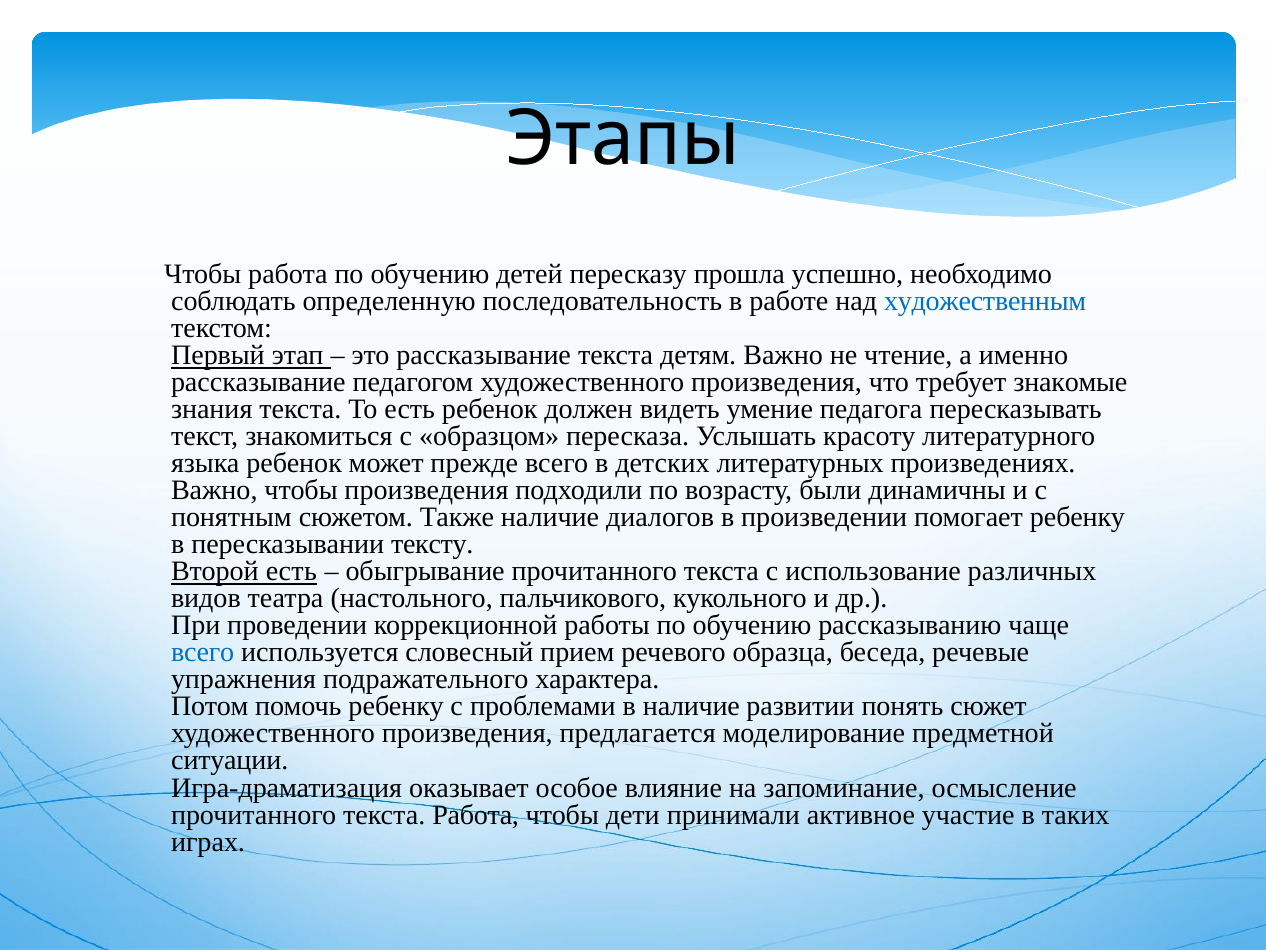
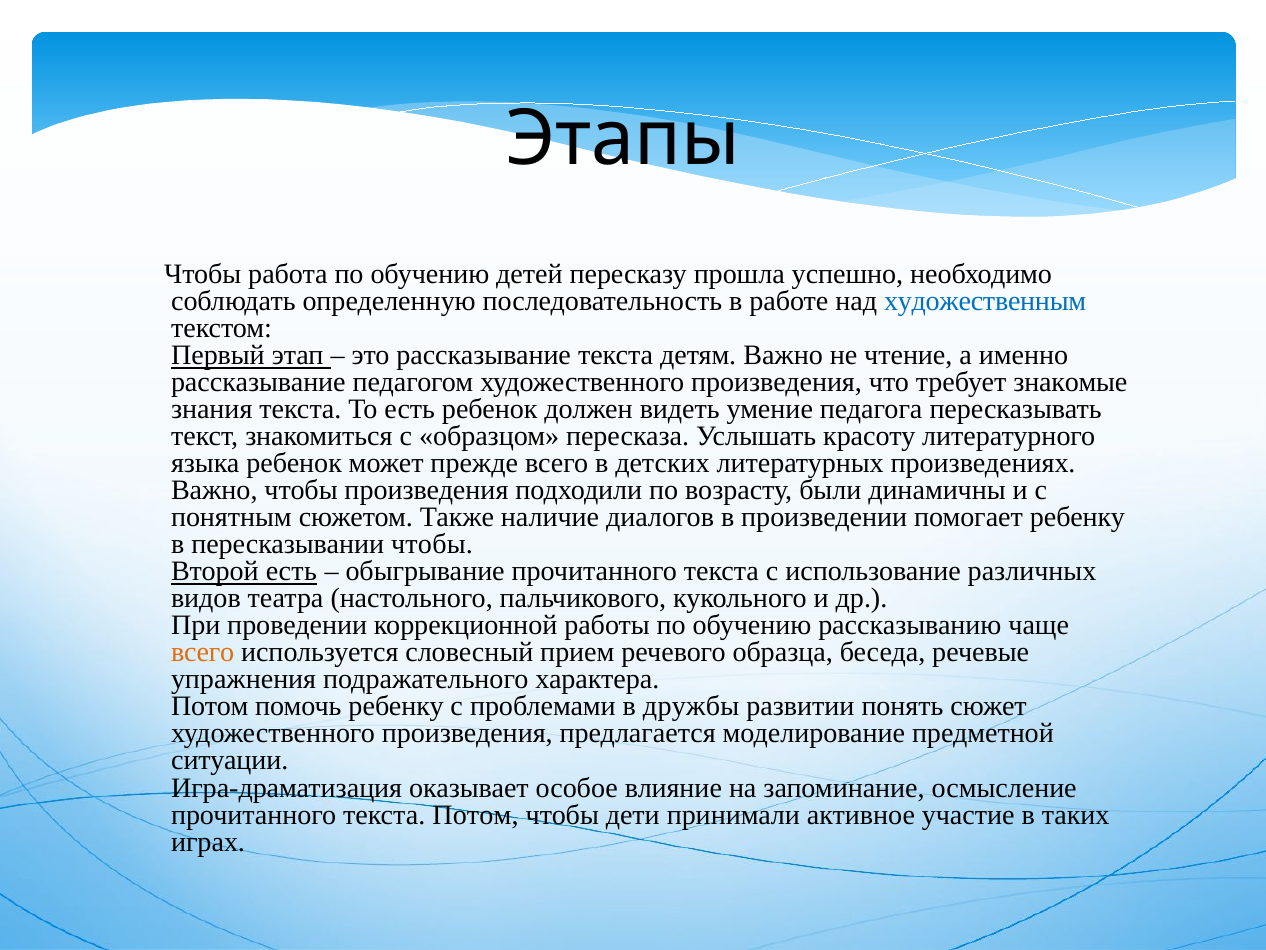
пересказывании тексту: тексту -> чтобы (432, 544)
всего colour: blue -> orange (203, 652)
в наличие: наличие -> дружбы (691, 706)
текста Работа: Работа -> Потом (475, 814)
